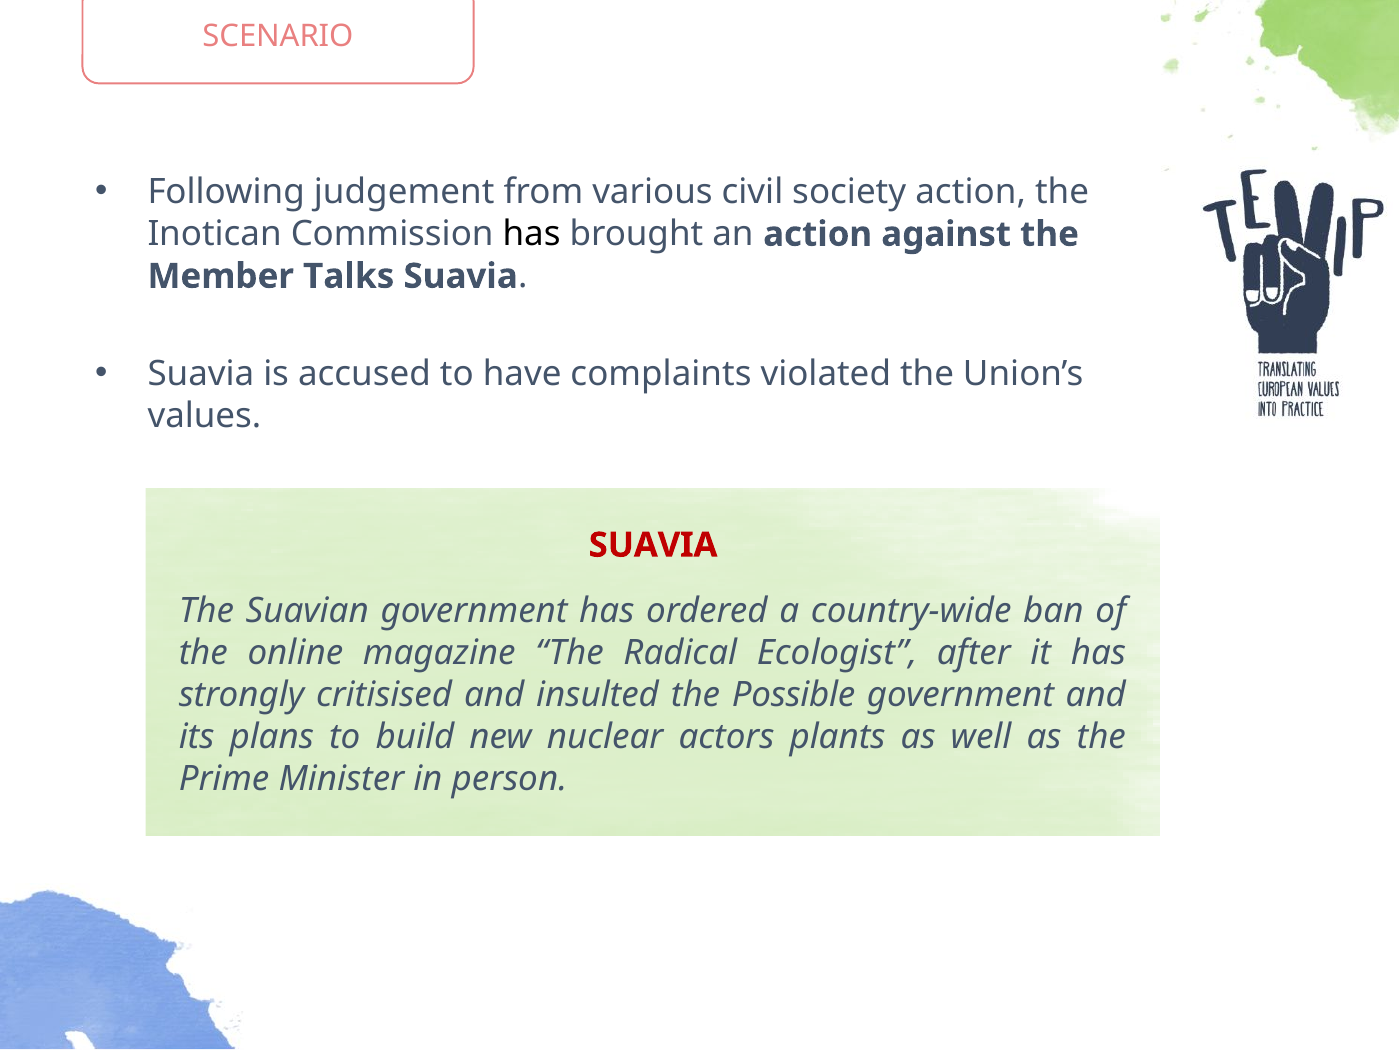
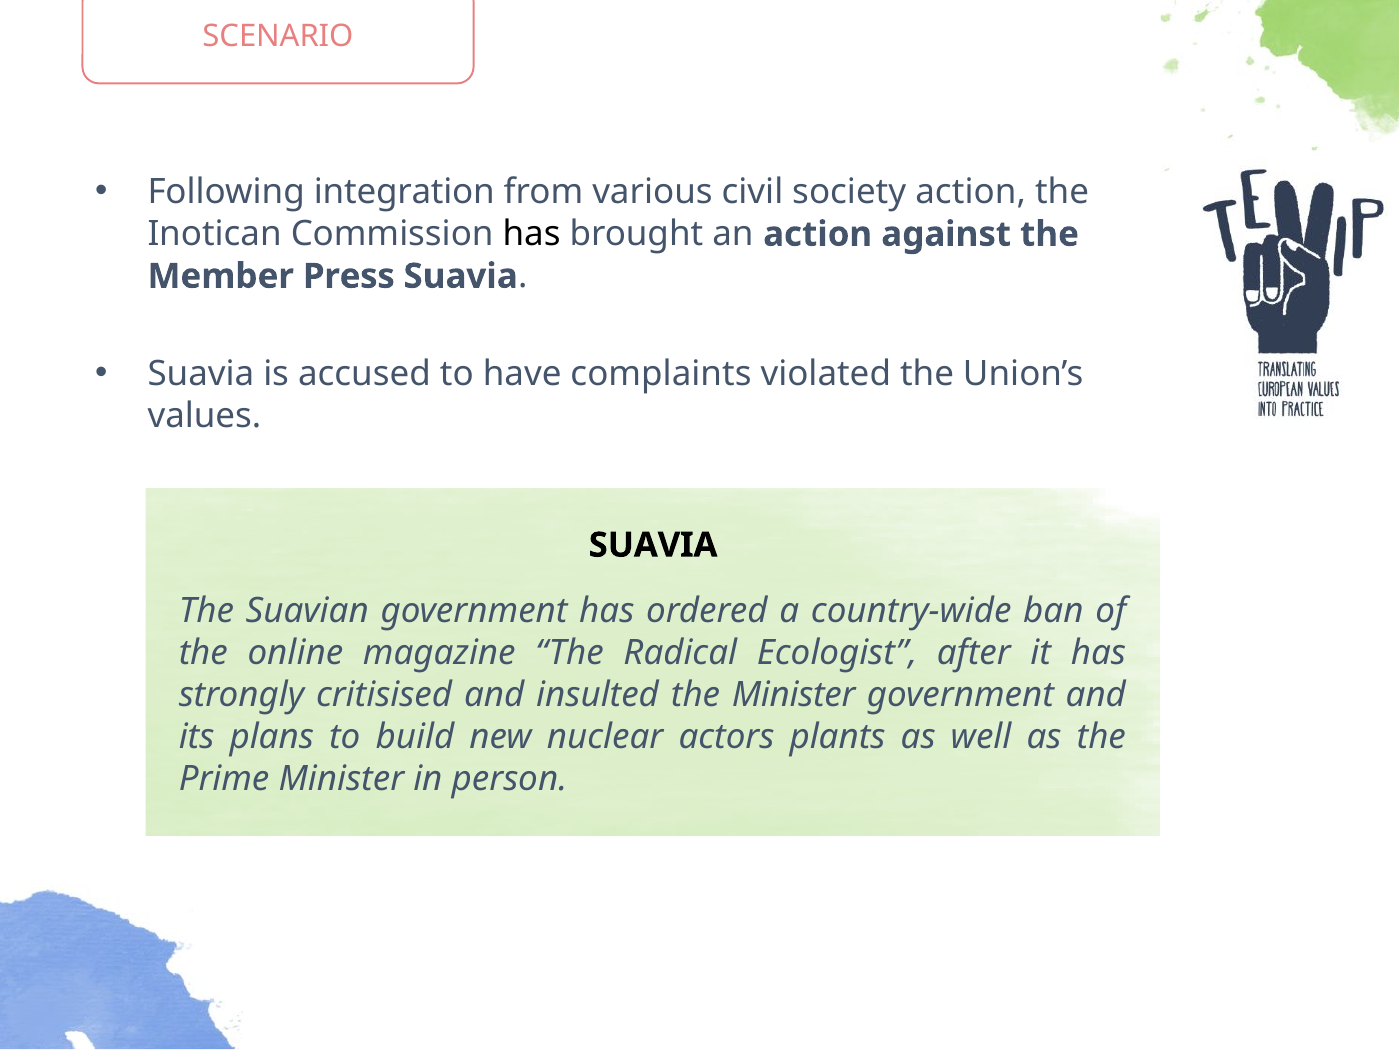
judgement: judgement -> integration (404, 192)
Talks: Talks -> Press (349, 276)
SUAVIA colour: red -> black (653, 545)
the Possible: Possible -> Minister (794, 694)
